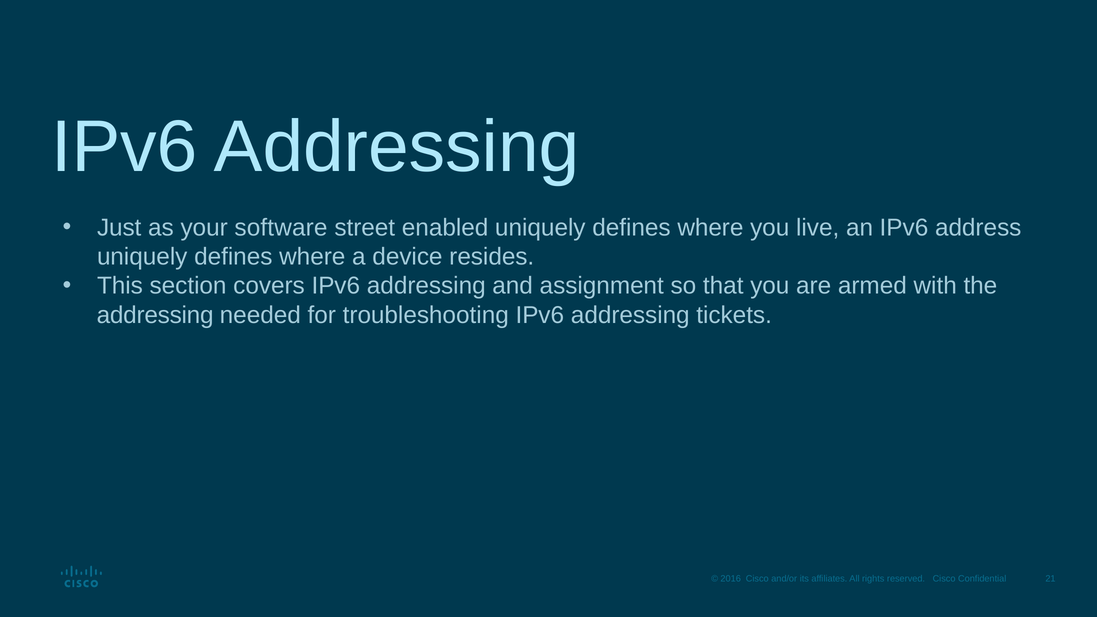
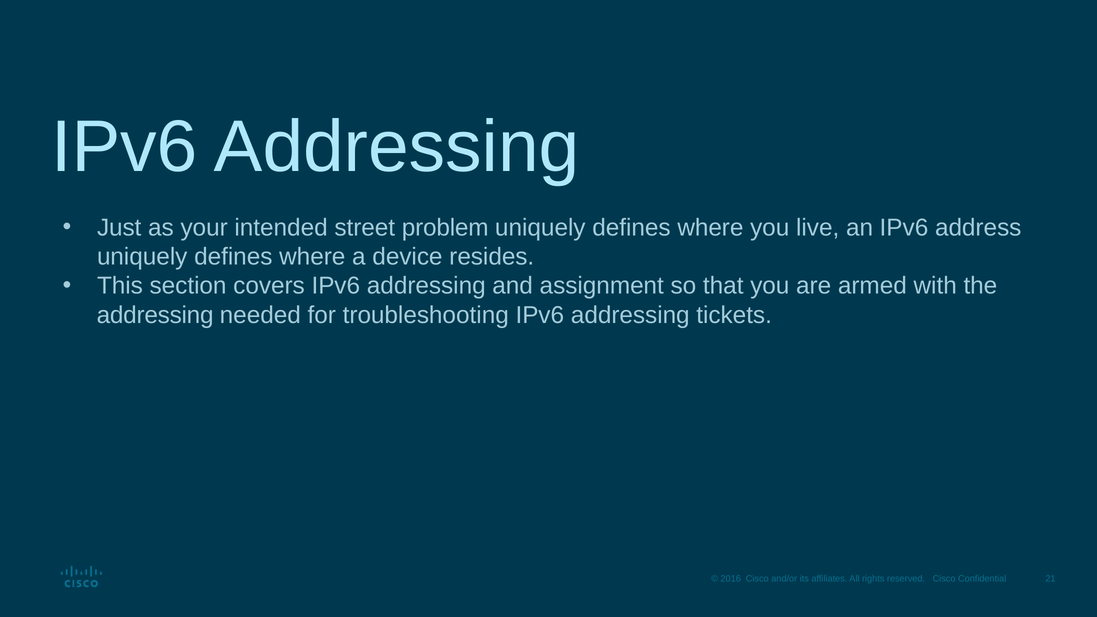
software: software -> intended (281, 228)
enabled: enabled -> problem (445, 228)
